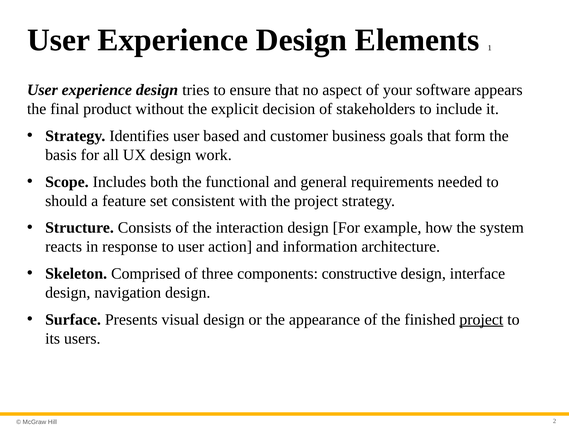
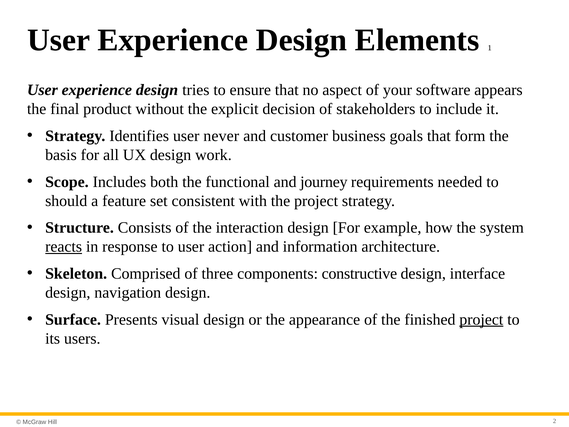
based: based -> never (221, 136)
general: general -> journey (324, 182)
reacts underline: none -> present (64, 247)
